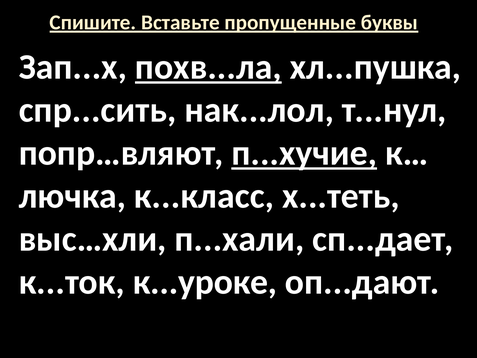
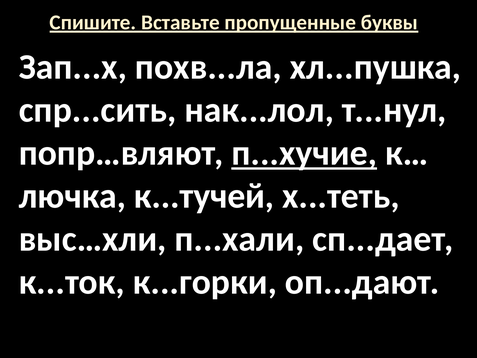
похв...ла underline: present -> none (208, 67)
к...класс: к...класс -> к...тучей (204, 196)
к...уроке: к...уроке -> к...горки (205, 282)
